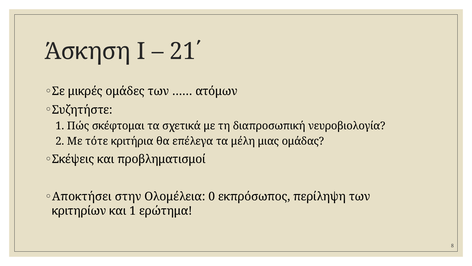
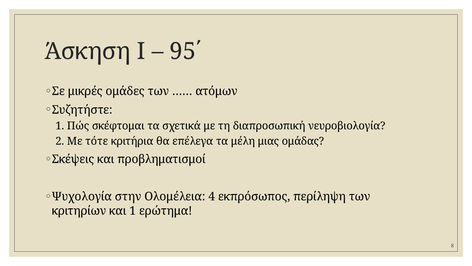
21΄: 21΄ -> 95΄ (185, 51)
Αποκτήσει: Αποκτήσει -> Ψυχολογία (82, 196)
0: 0 -> 4 (212, 196)
